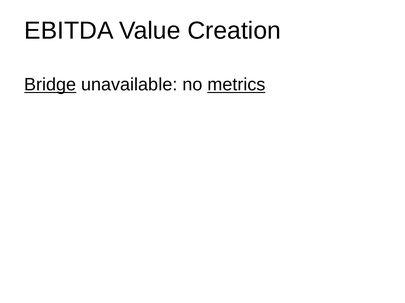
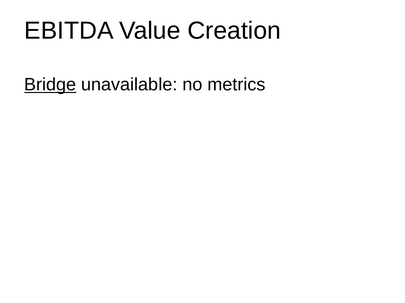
metrics underline: present -> none (236, 85)
